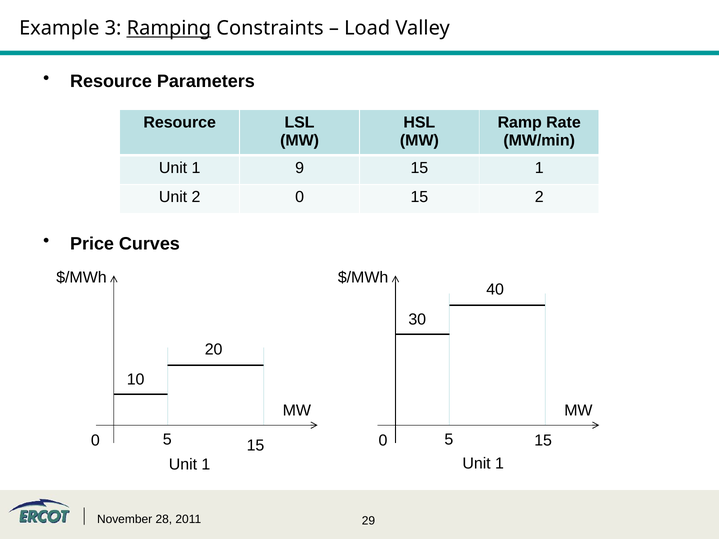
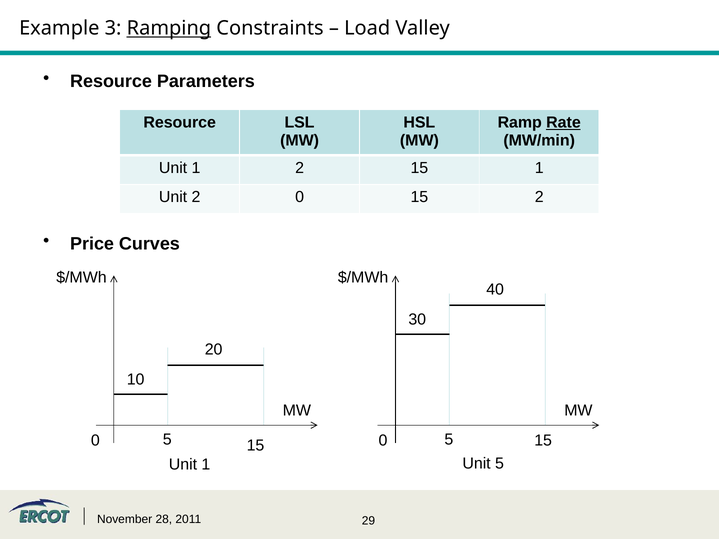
Rate underline: none -> present (563, 123)
1 9: 9 -> 2 (300, 168)
1 Unit 1: 1 -> 5 (500, 464)
